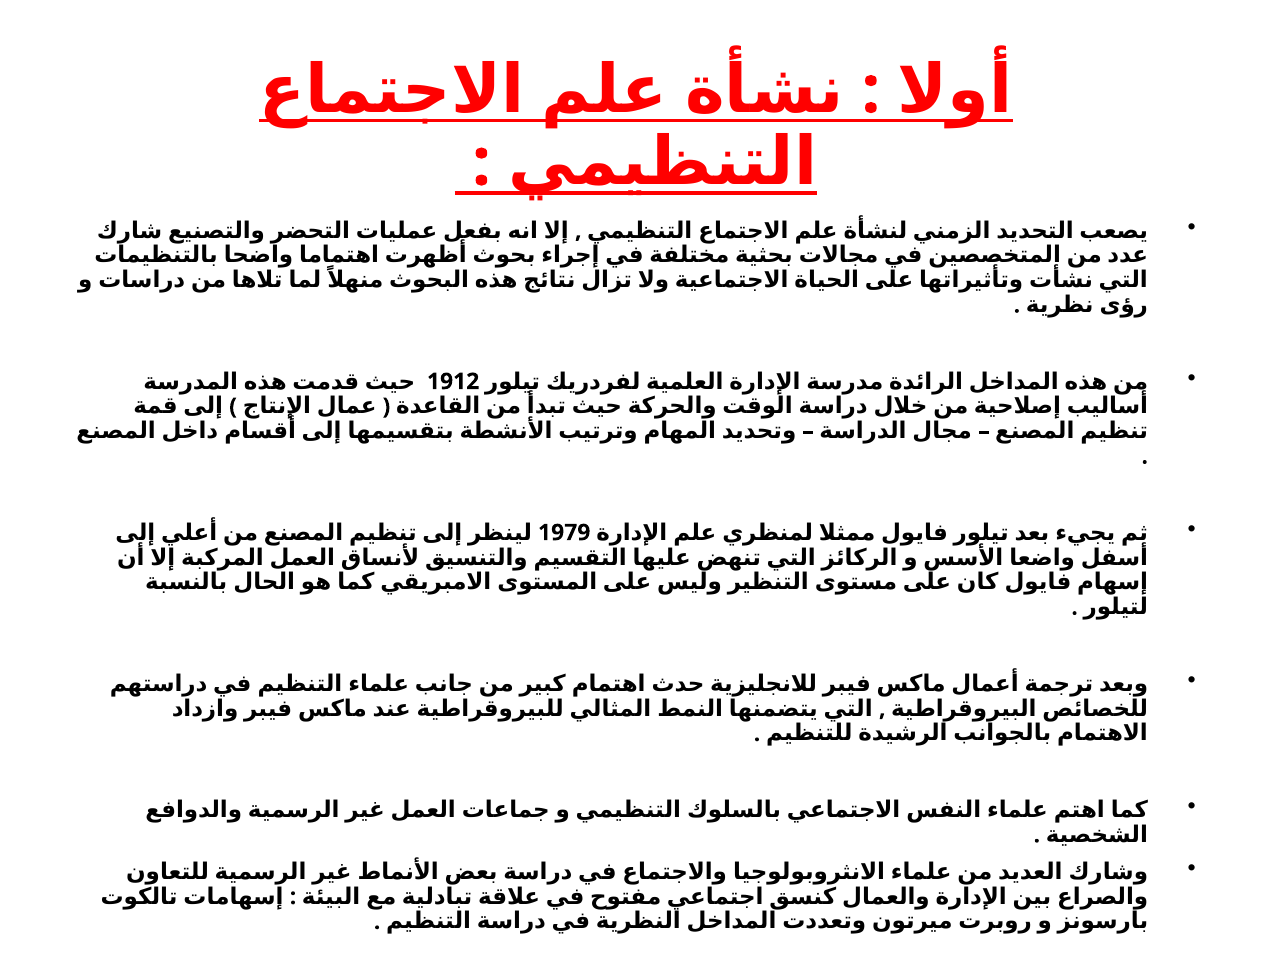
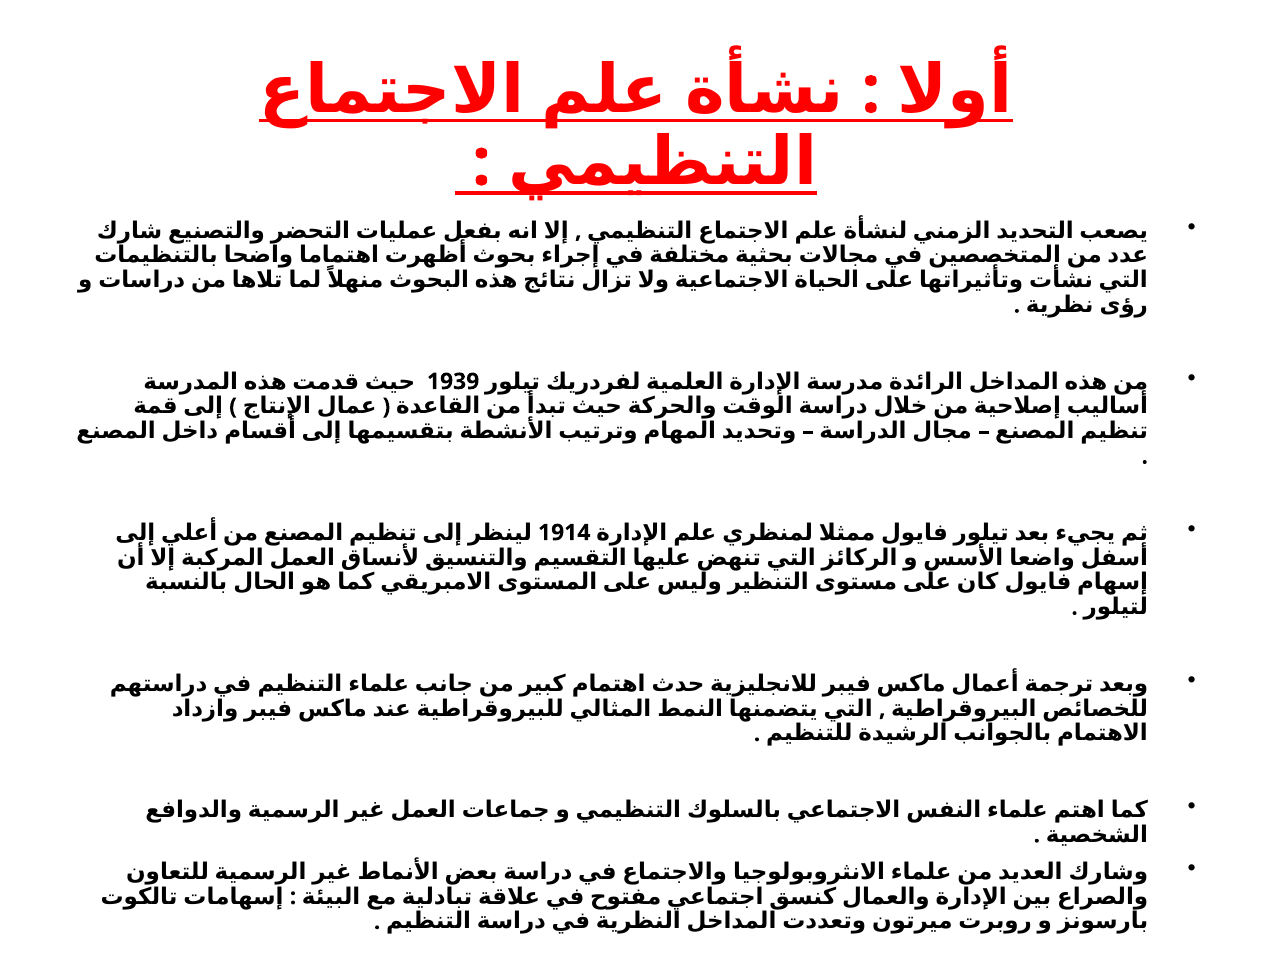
1912: 1912 -> 1939 (453, 382)
1979: 1979 -> 1914 (564, 533)
